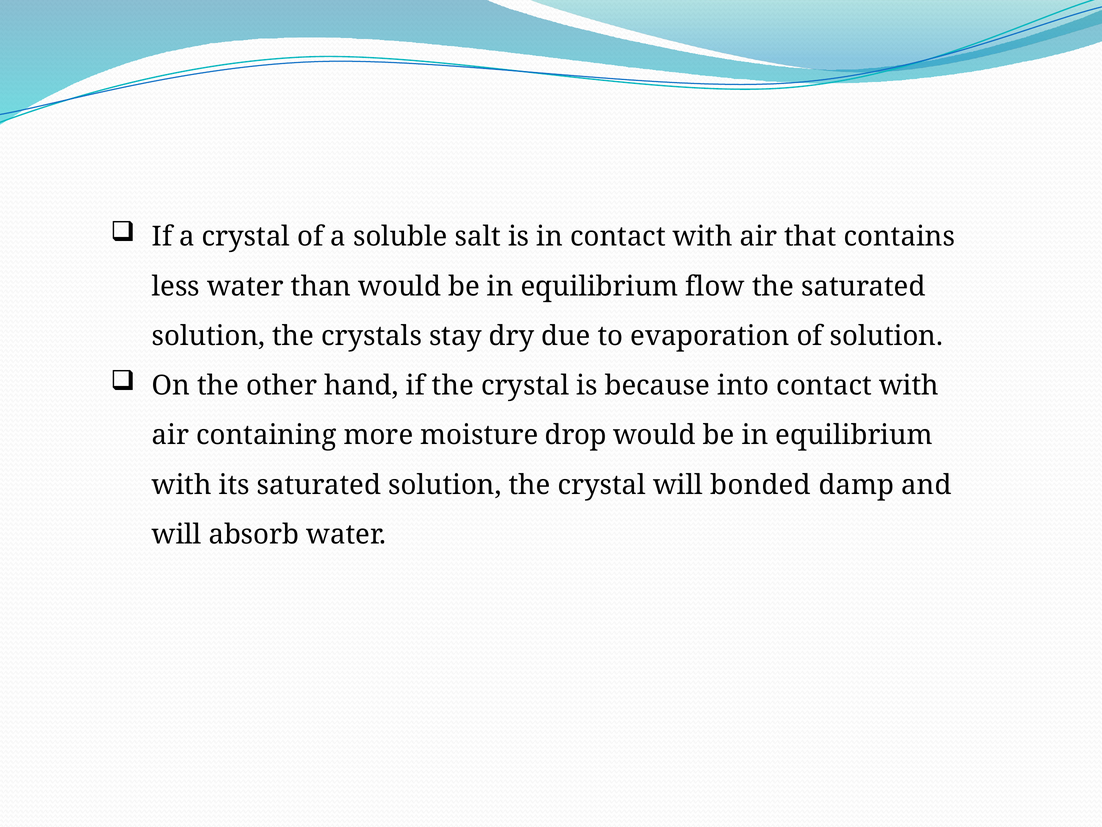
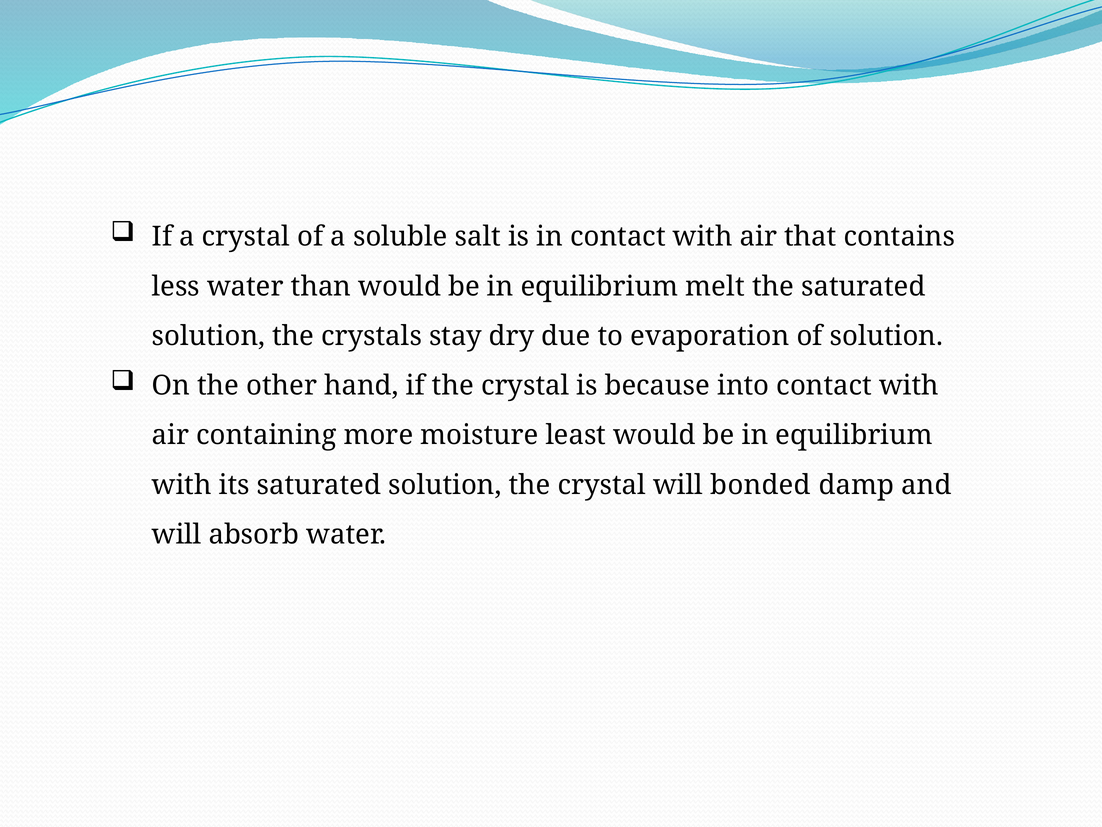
flow: flow -> melt (715, 286)
drop: drop -> least (576, 435)
